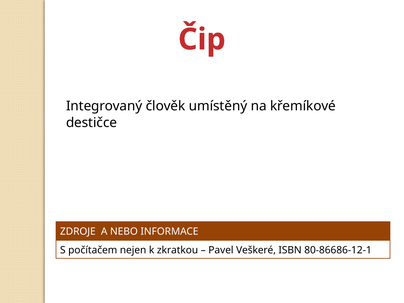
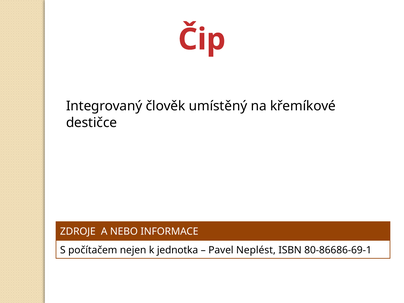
zkratkou: zkratkou -> jednotka (178, 250)
Veškeré: Veškeré -> Neplést (256, 250)
80-86686-12-1: 80-86686-12-1 -> 80-86686-69-1 (338, 250)
